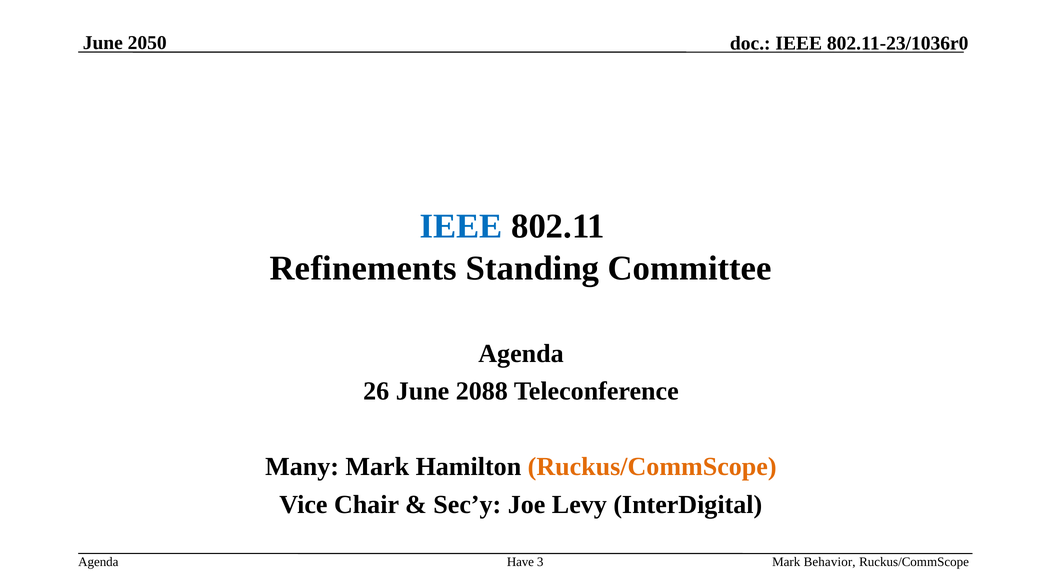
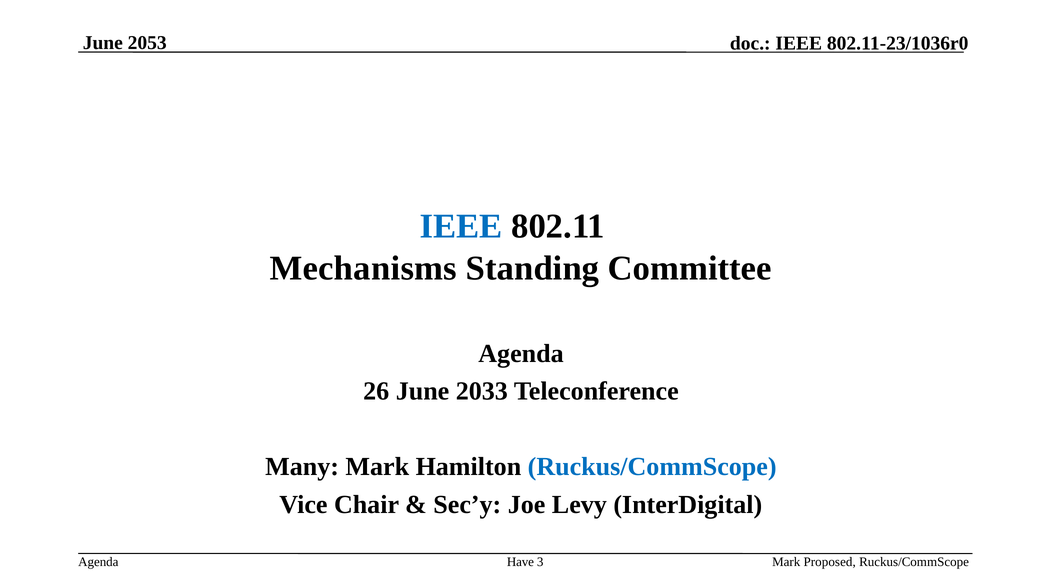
2050: 2050 -> 2053 (147, 43)
Refinements: Refinements -> Mechanisms (363, 268)
2088: 2088 -> 2033 (482, 391)
Ruckus/CommScope colour: orange -> blue (652, 467)
Behavior: Behavior -> Proposed (830, 562)
